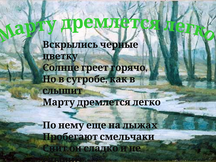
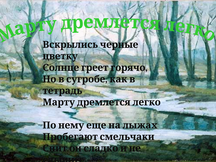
слышит: слышит -> тетрадь (62, 91)
